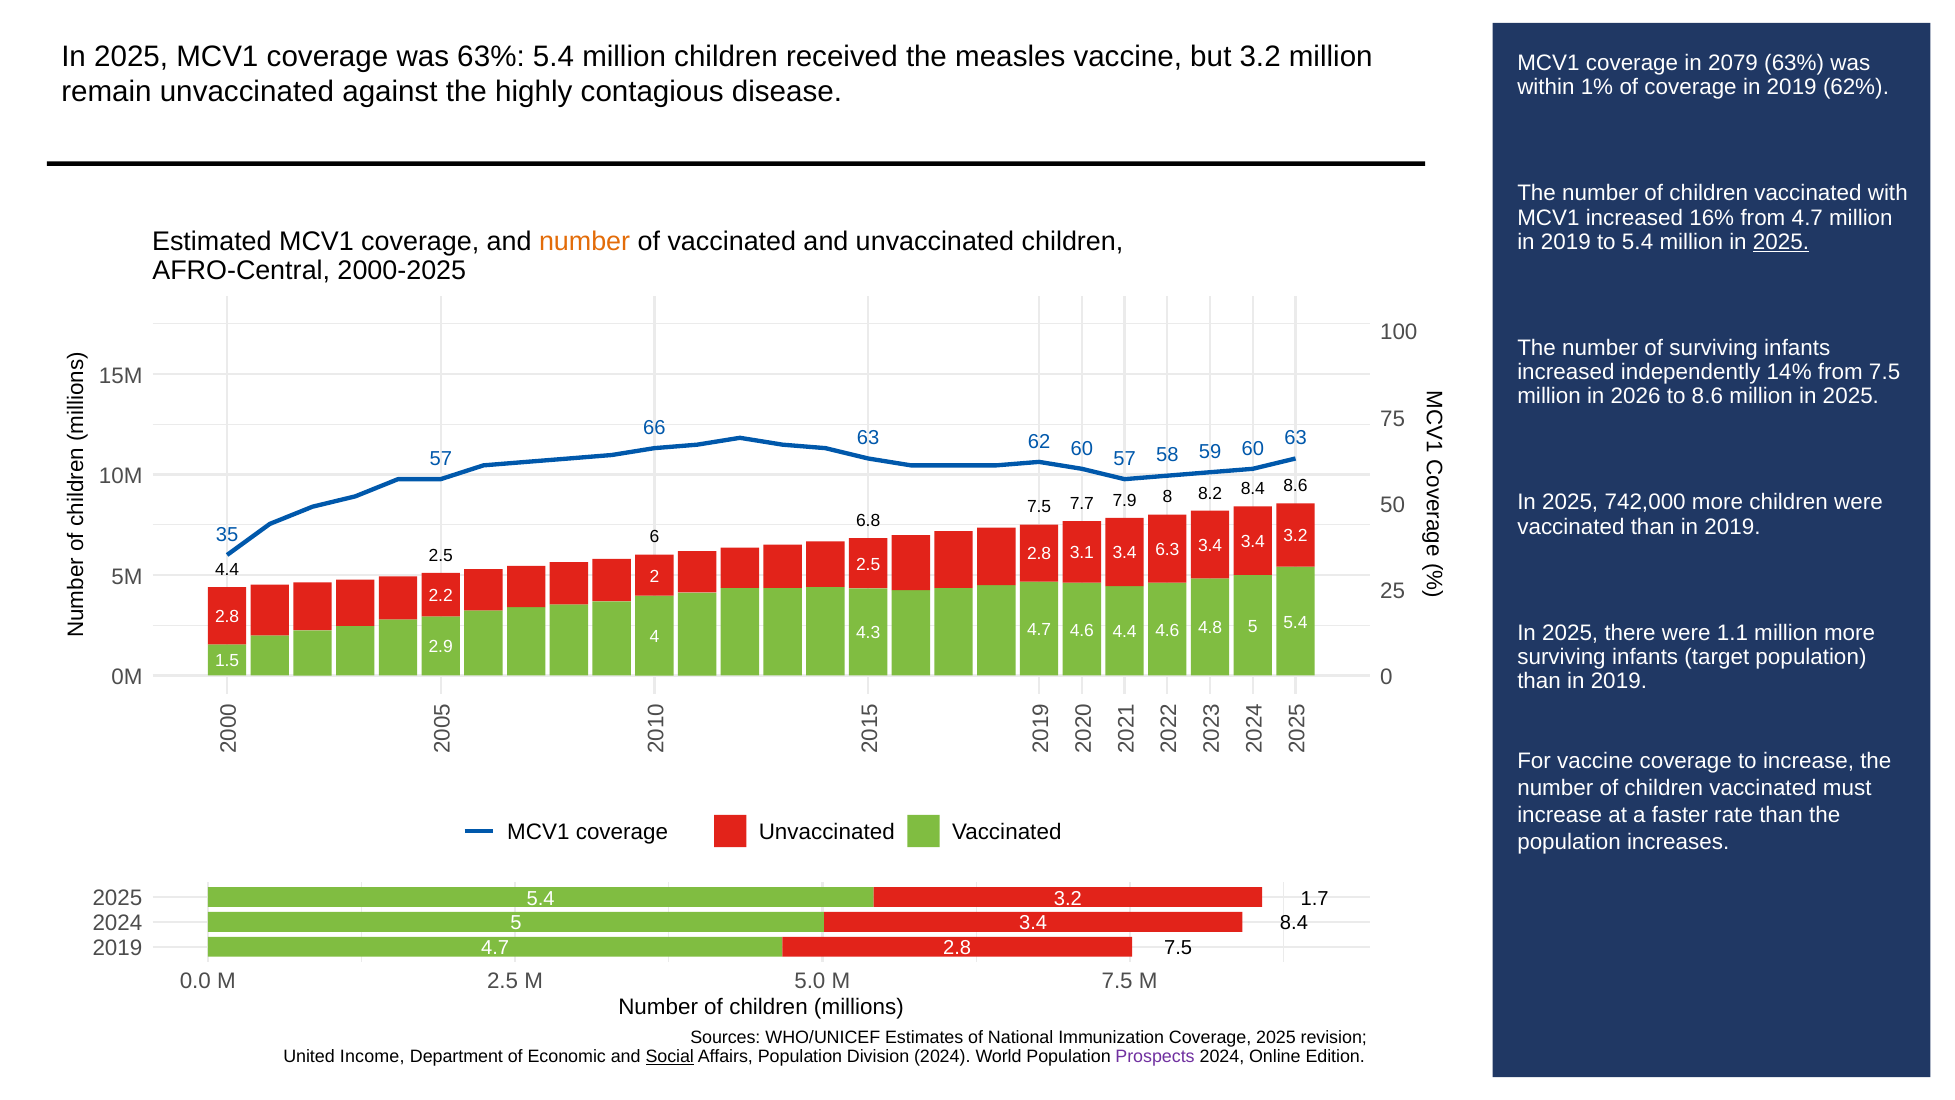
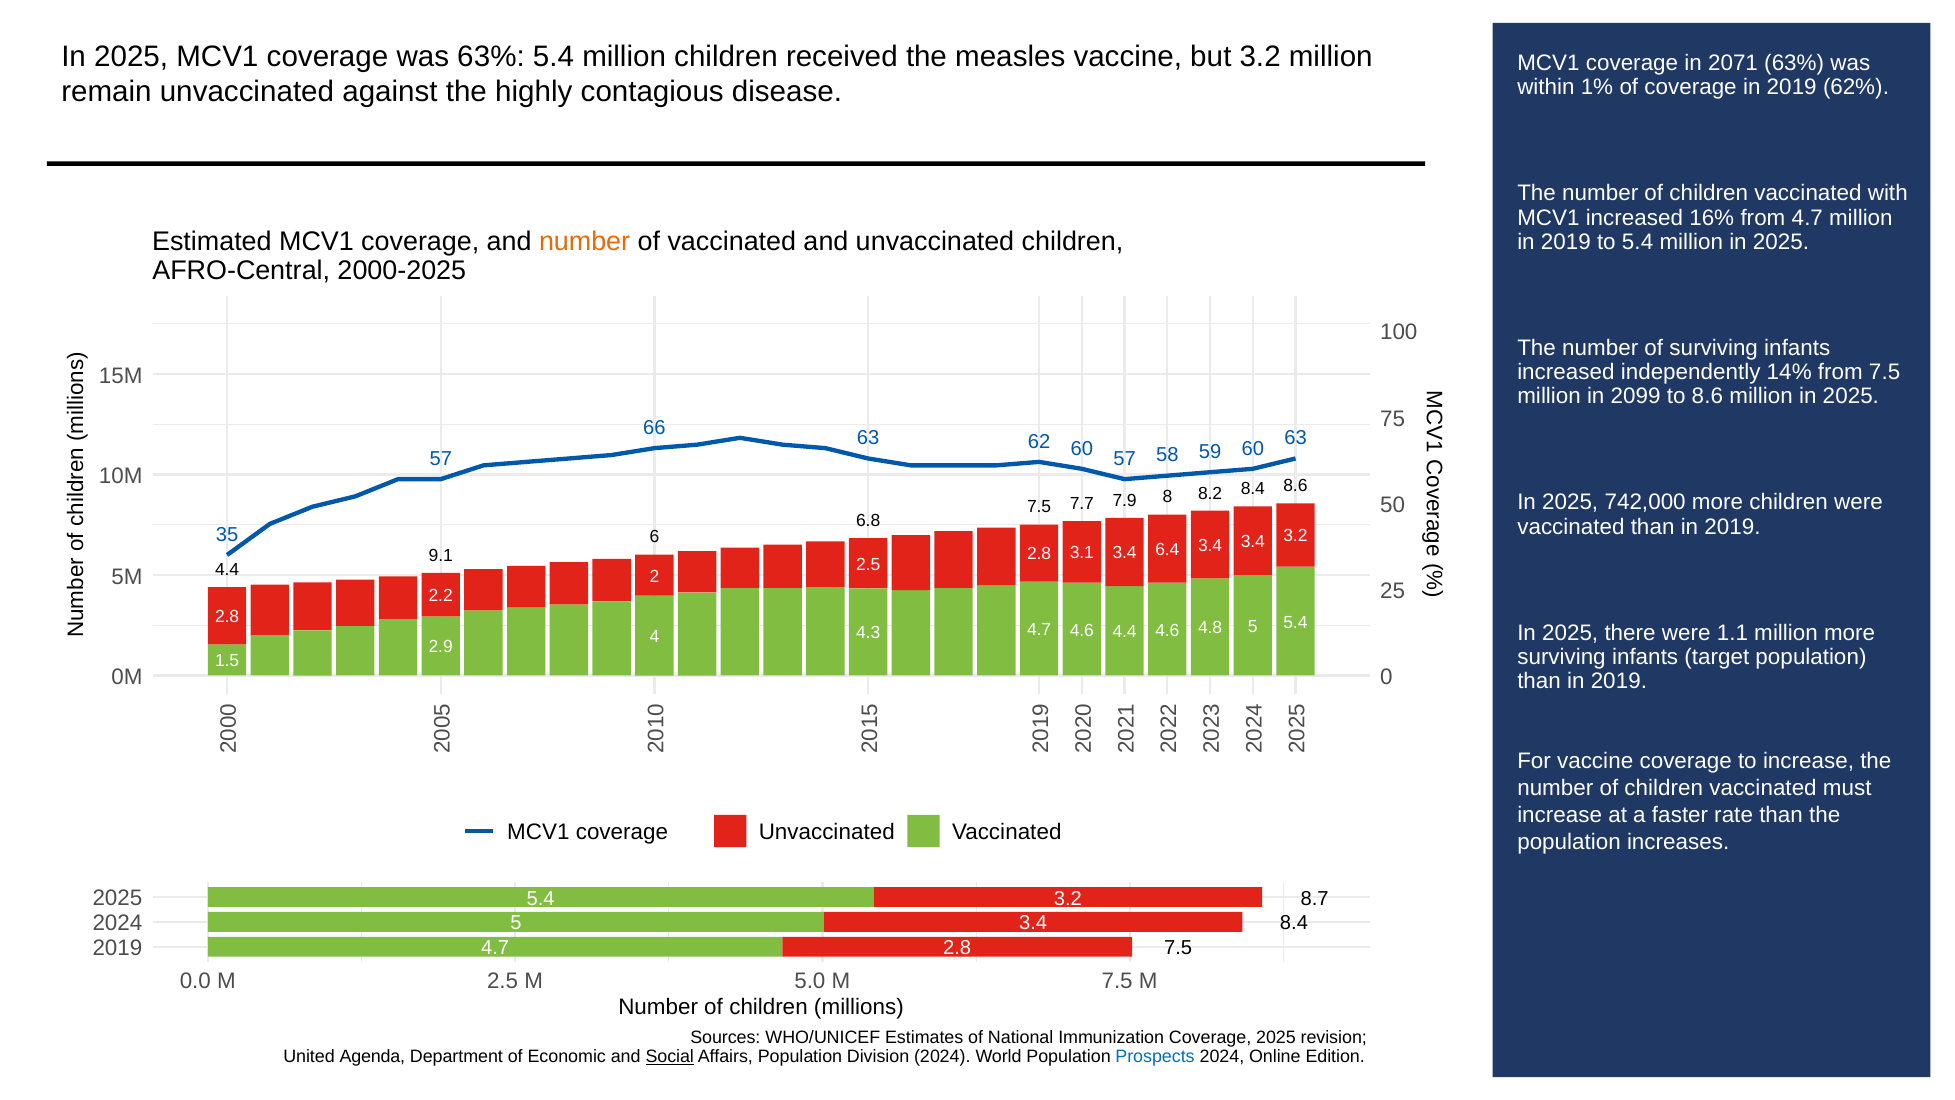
2079: 2079 -> 2071 (1733, 63)
2025 underline: present -> none (1781, 242)
2026: 2026 -> 2099 (1636, 396)
6.3: 6.3 -> 6.4 (1167, 550)
2.5: 2.5 -> 9.1 (441, 555)
1.7: 1.7 -> 8.7 (1315, 898)
Income: Income -> Agenda (372, 1057)
Prospects colour: purple -> blue (1155, 1057)
